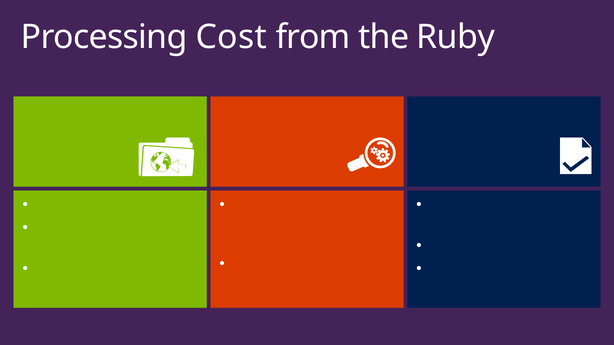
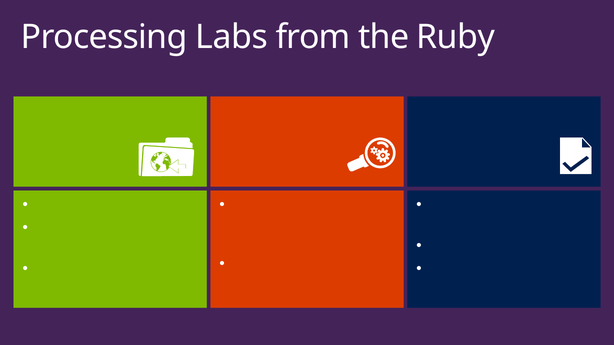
Cost: Cost -> Labs (232, 37)
